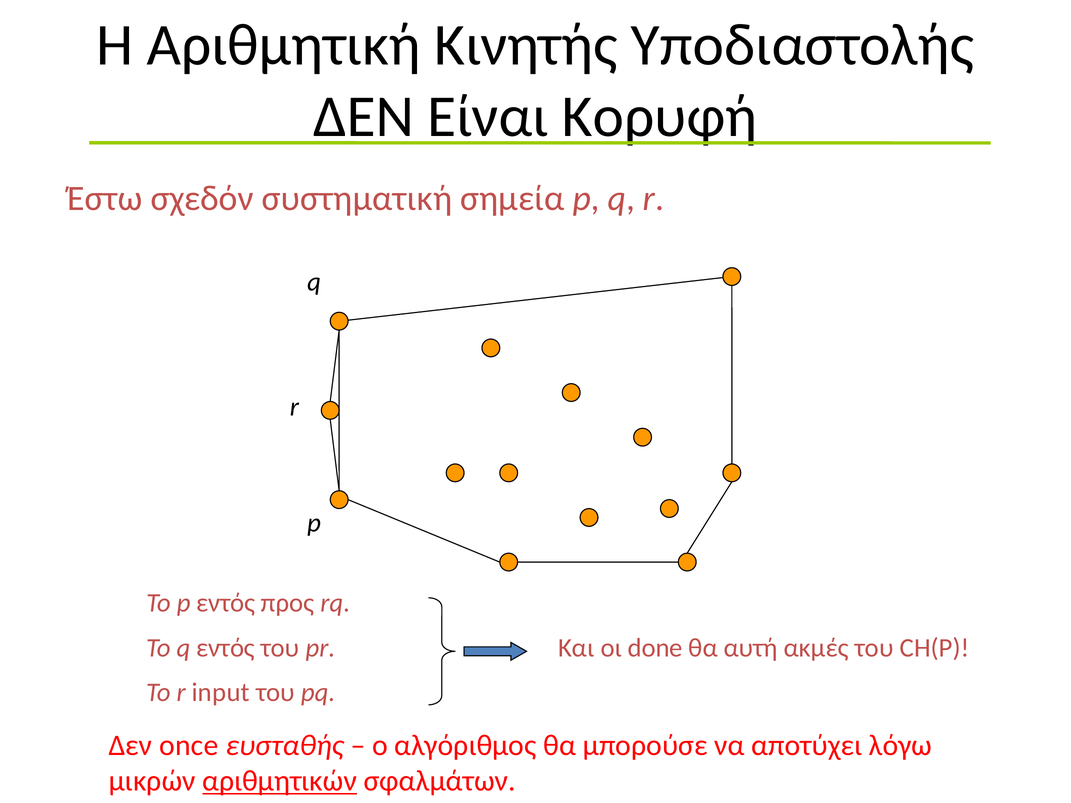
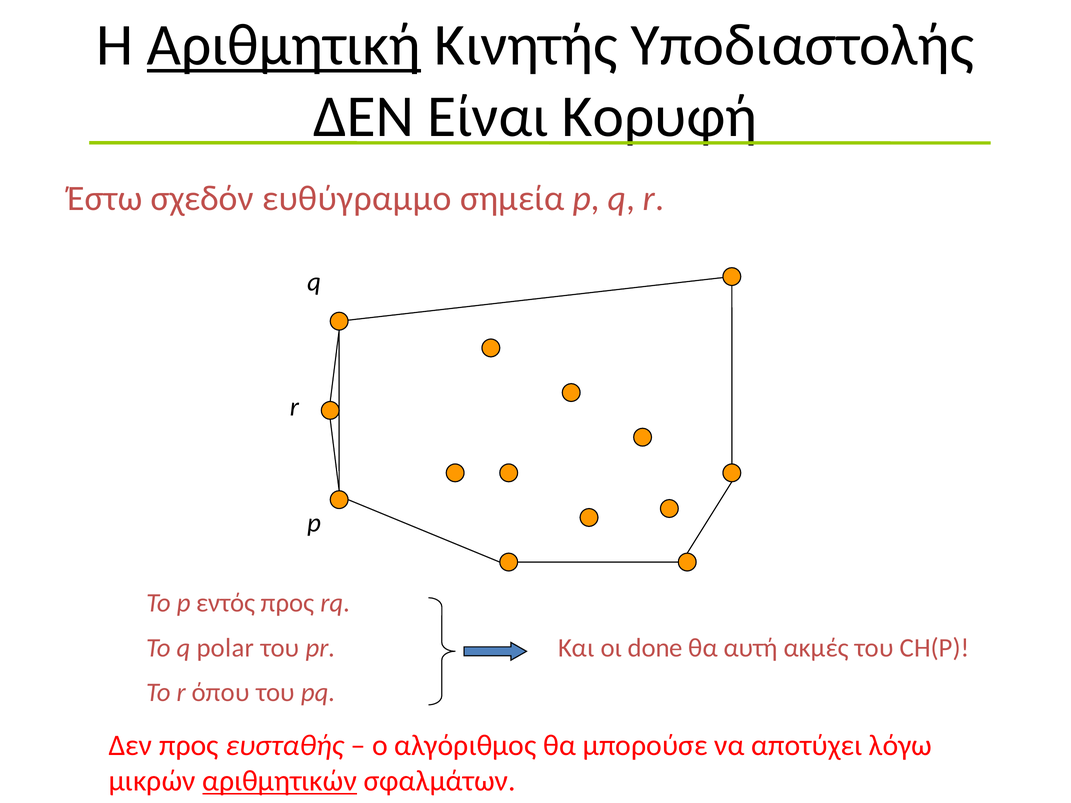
Αριθμητική underline: none -> present (284, 45)
συστηματική: συστηματική -> ευθύγραμμο (357, 199)
q εντός: εντός -> polar (225, 648)
input: input -> όπου (221, 693)
Δεν once: once -> προς (189, 746)
